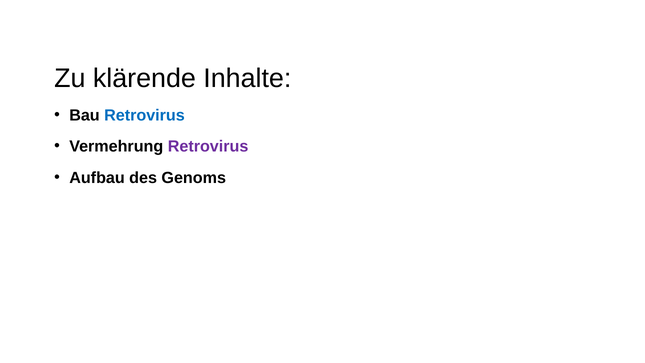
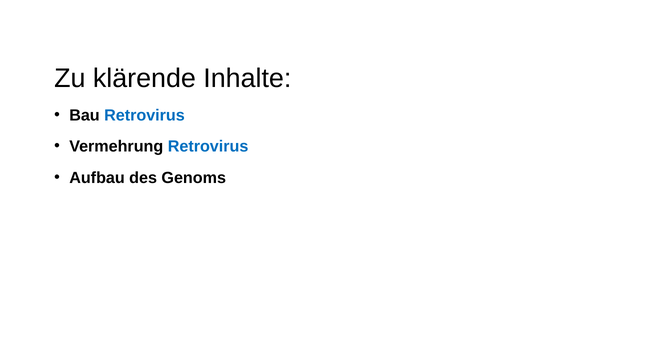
Retrovirus colour: purple -> blue (208, 146)
